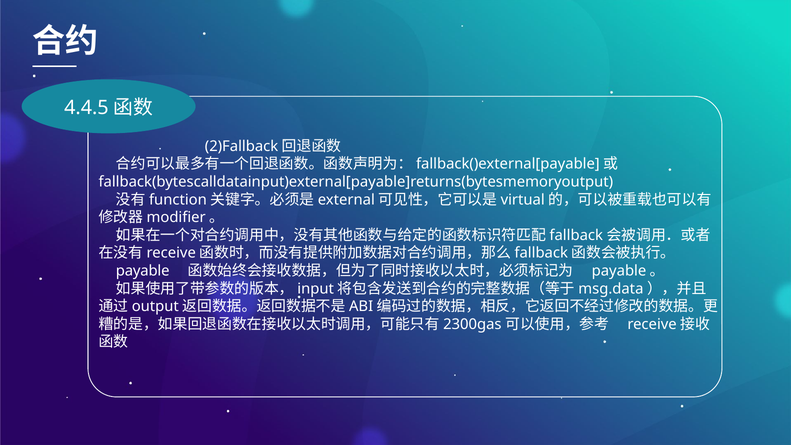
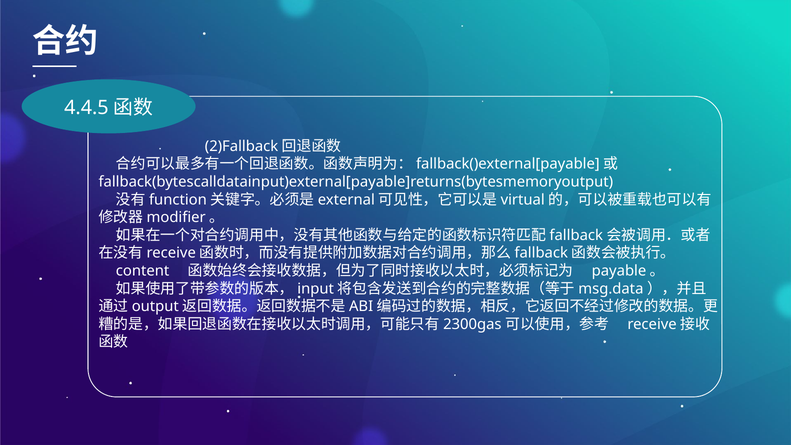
payable: payable -> content (143, 271)
